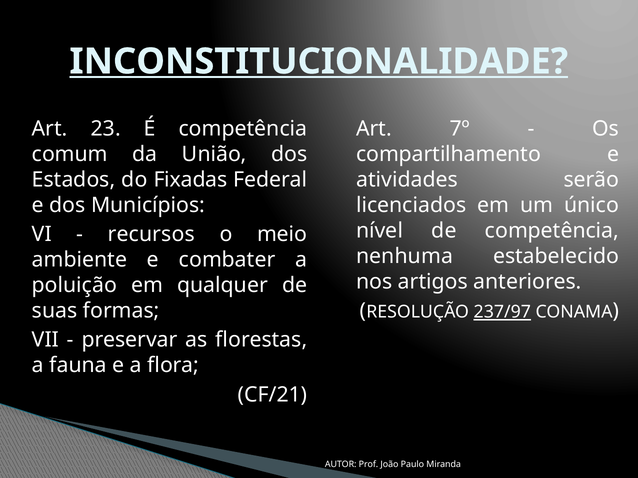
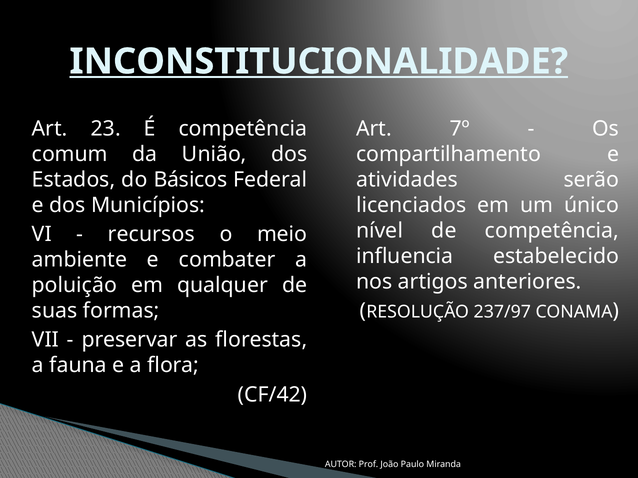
Fixadas: Fixadas -> Básicos (190, 180)
nenhuma: nenhuma -> influencia (405, 257)
237/97 underline: present -> none (502, 312)
CF/21: CF/21 -> CF/42 (273, 395)
